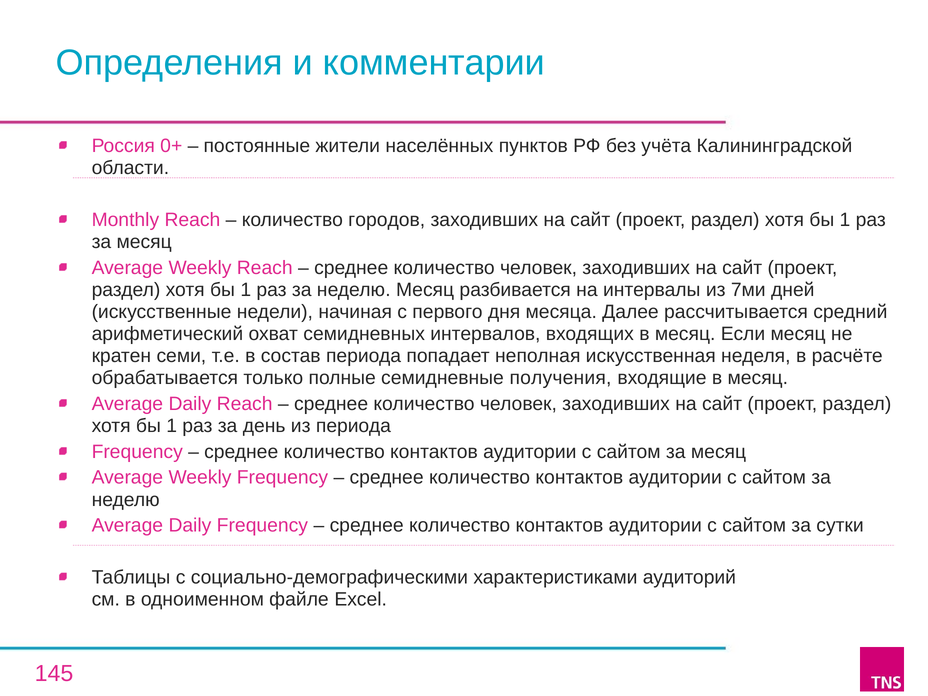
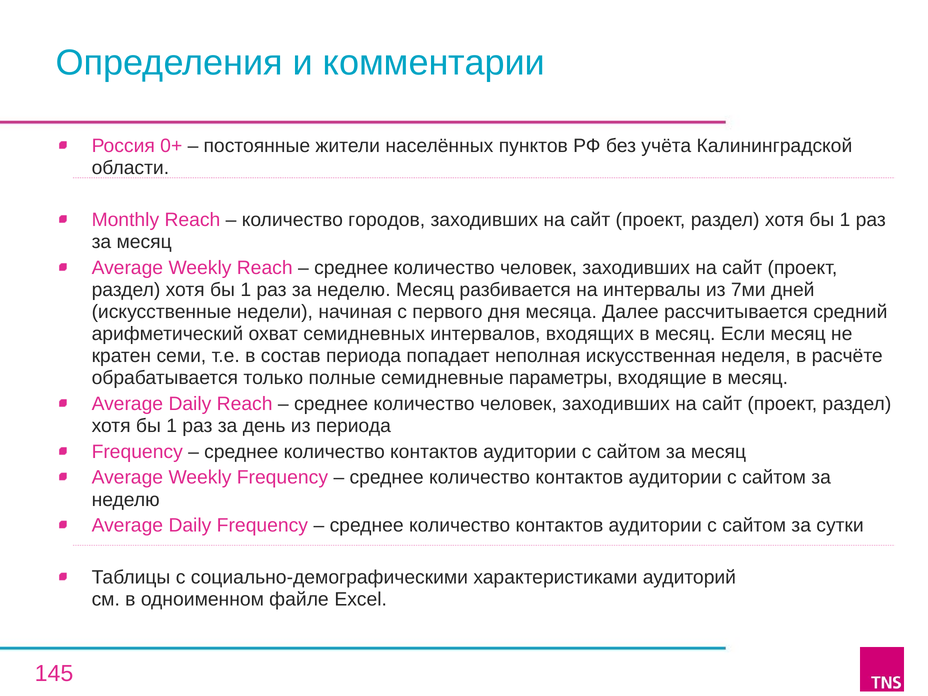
получения: получения -> параметры (561, 378)
